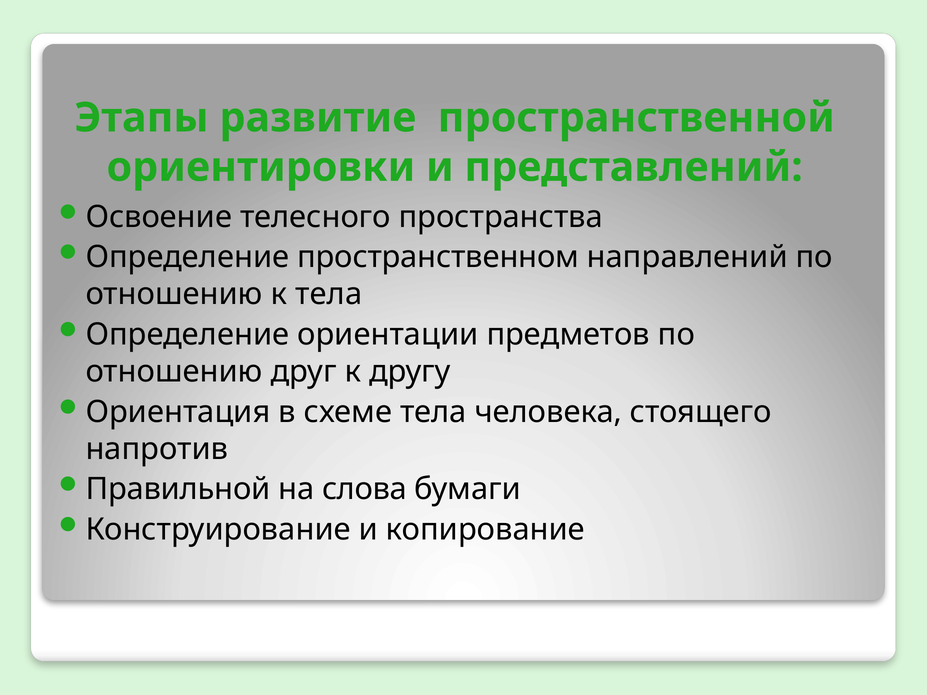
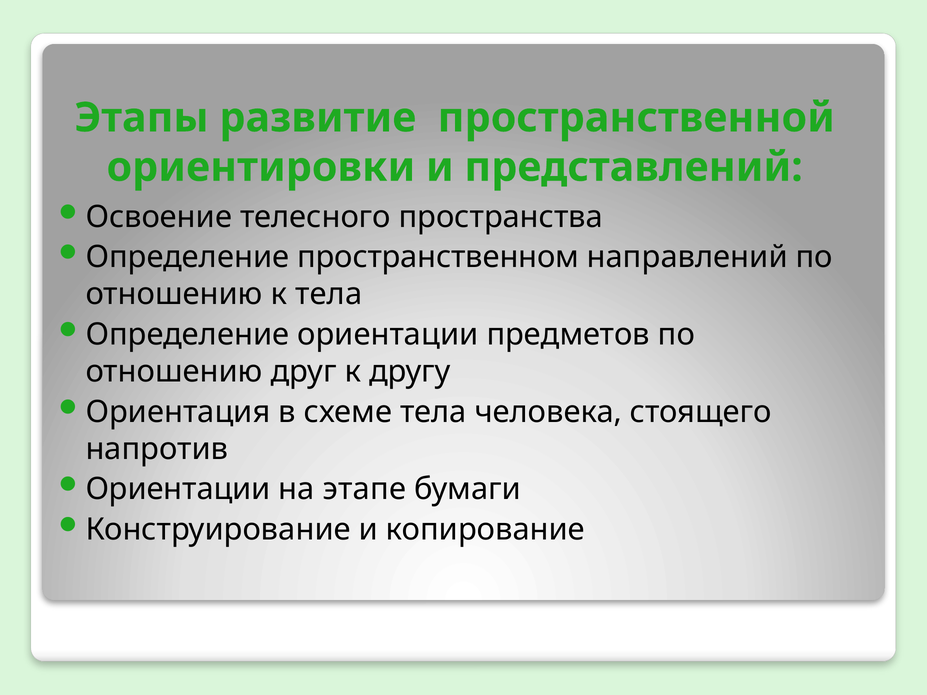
Правильной: Правильной -> Ориентации (178, 489)
слова: слова -> этапе (364, 489)
